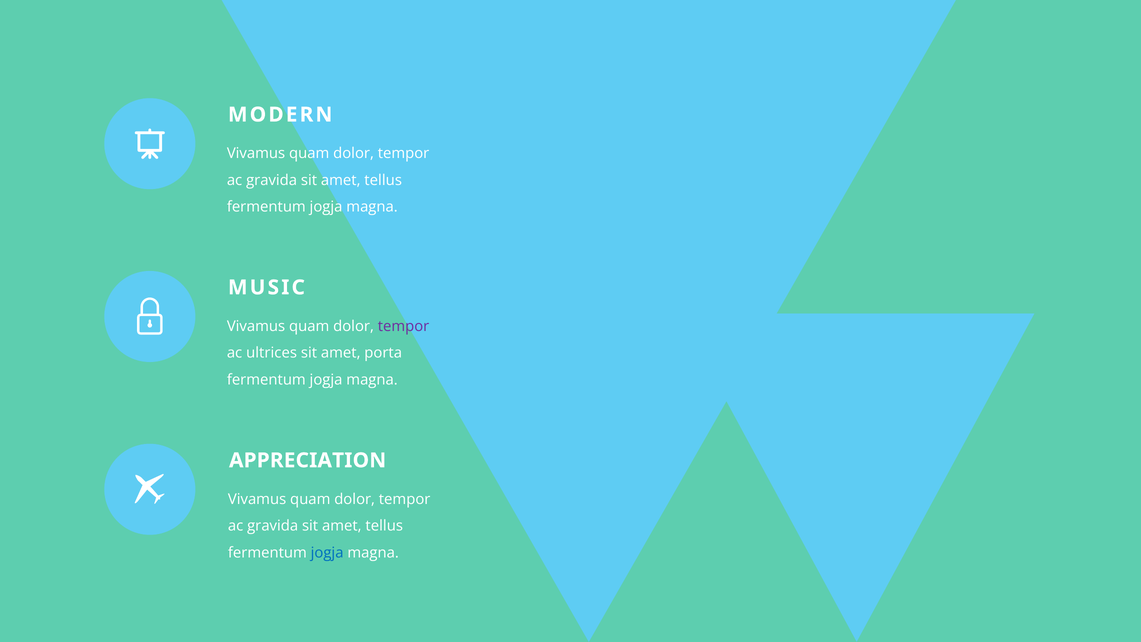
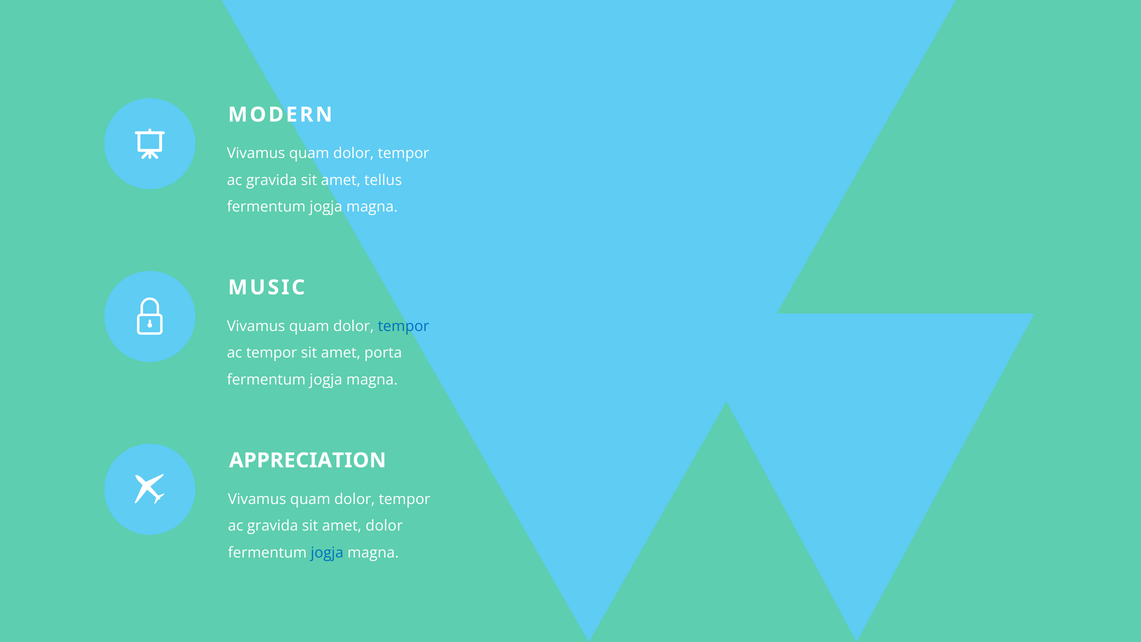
tempor colour: purple -> blue (404, 326)
ac ultrices: ultrices -> tempor (272, 353)
tellus: tellus -> dolor (384, 526)
